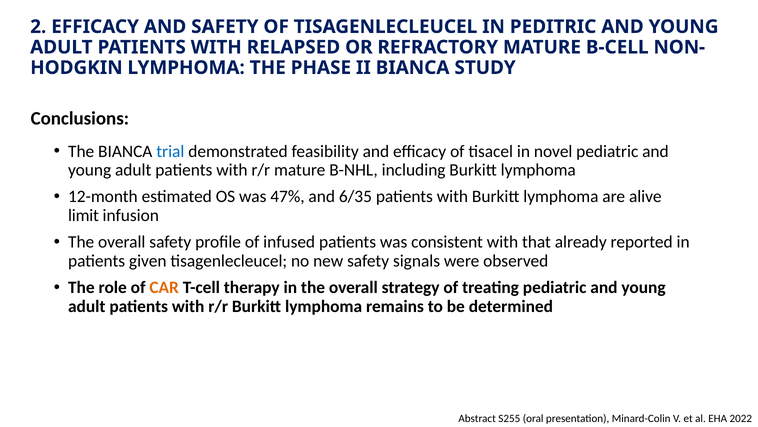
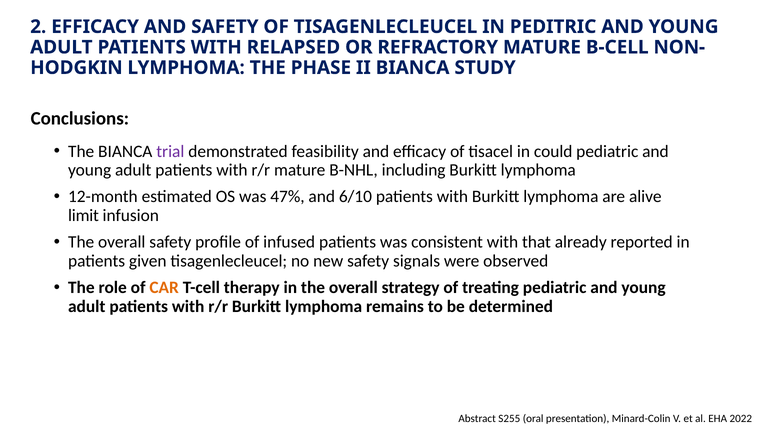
trial colour: blue -> purple (170, 151)
novel: novel -> could (553, 151)
6/35: 6/35 -> 6/10 (355, 196)
